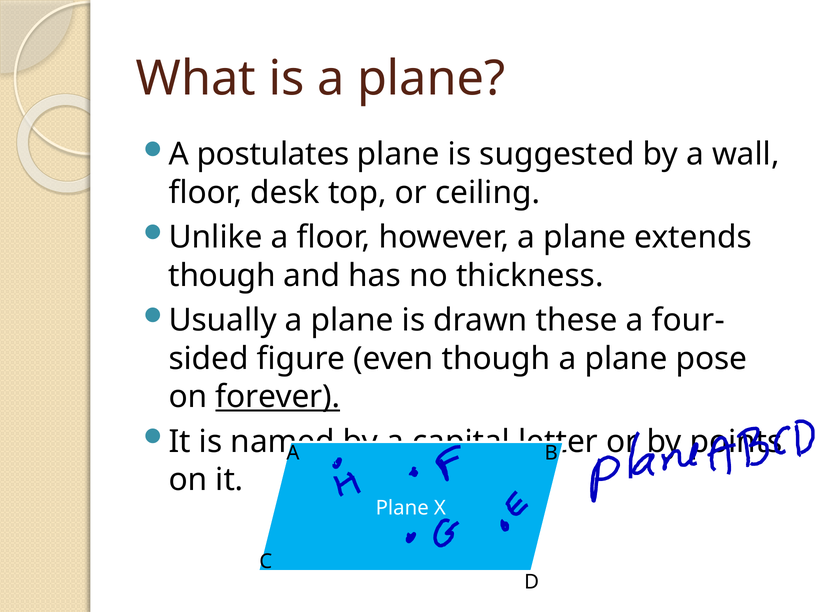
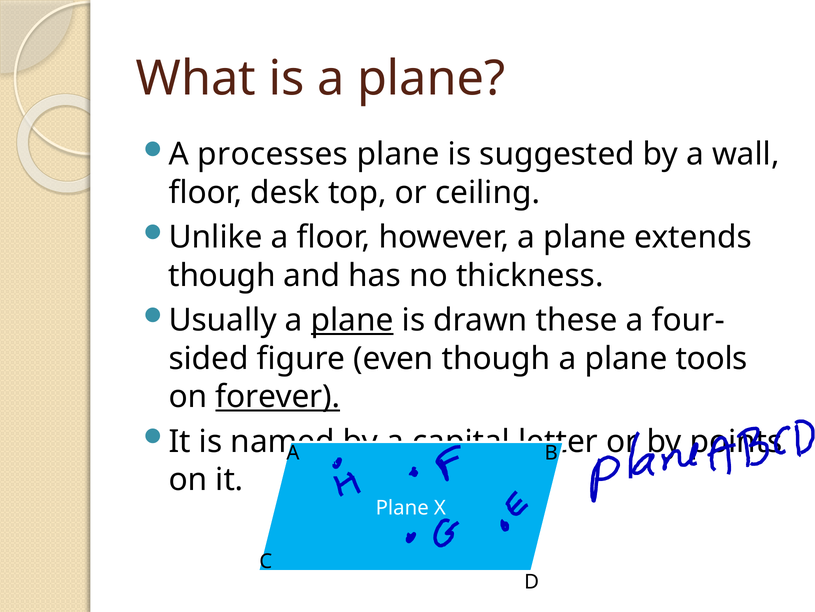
postulates: postulates -> processes (273, 154)
plane underline: none -> present (352, 320)
pose: pose -> tools (712, 358)
